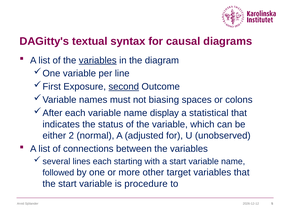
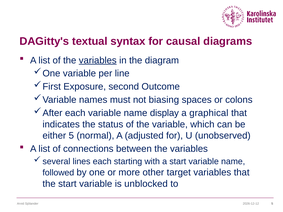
second underline: present -> none (124, 87)
statistical: statistical -> graphical (209, 113)
either 2: 2 -> 5 (71, 136)
procedure: procedure -> unblocked (146, 184)
